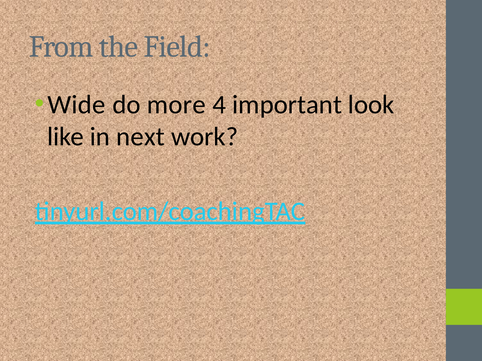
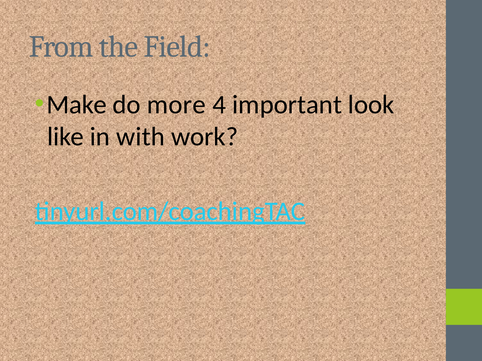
Wide: Wide -> Make (77, 105)
next: next -> with (141, 137)
